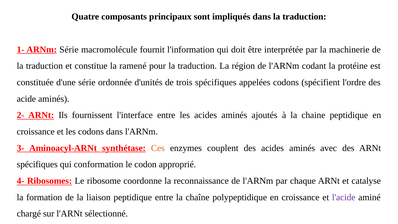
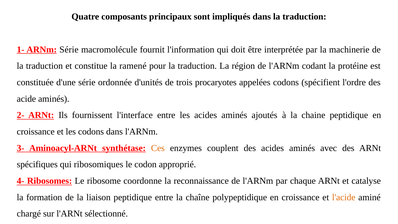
trois spécifiques: spécifiques -> procaryotes (216, 82)
conformation: conformation -> ribosomiques (99, 164)
l'acide colour: purple -> orange (344, 197)
